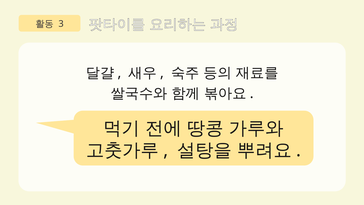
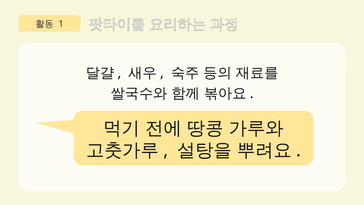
3: 3 -> 1 (61, 24)
